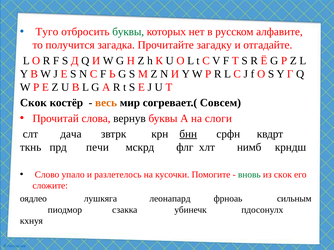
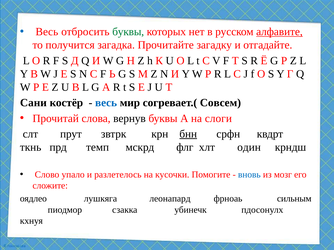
Туго: Туго -> Весь (47, 32)
алфавите underline: none -> present (279, 32)
Скок: Скок -> Сани (33, 103)
весь colour: orange -> blue (106, 103)
дача: дача -> прут (71, 134)
печи: печи -> темп (98, 148)
нимб: нимб -> один (249, 148)
вновь colour: green -> blue (249, 175)
из скок: скок -> мозг (283, 175)
